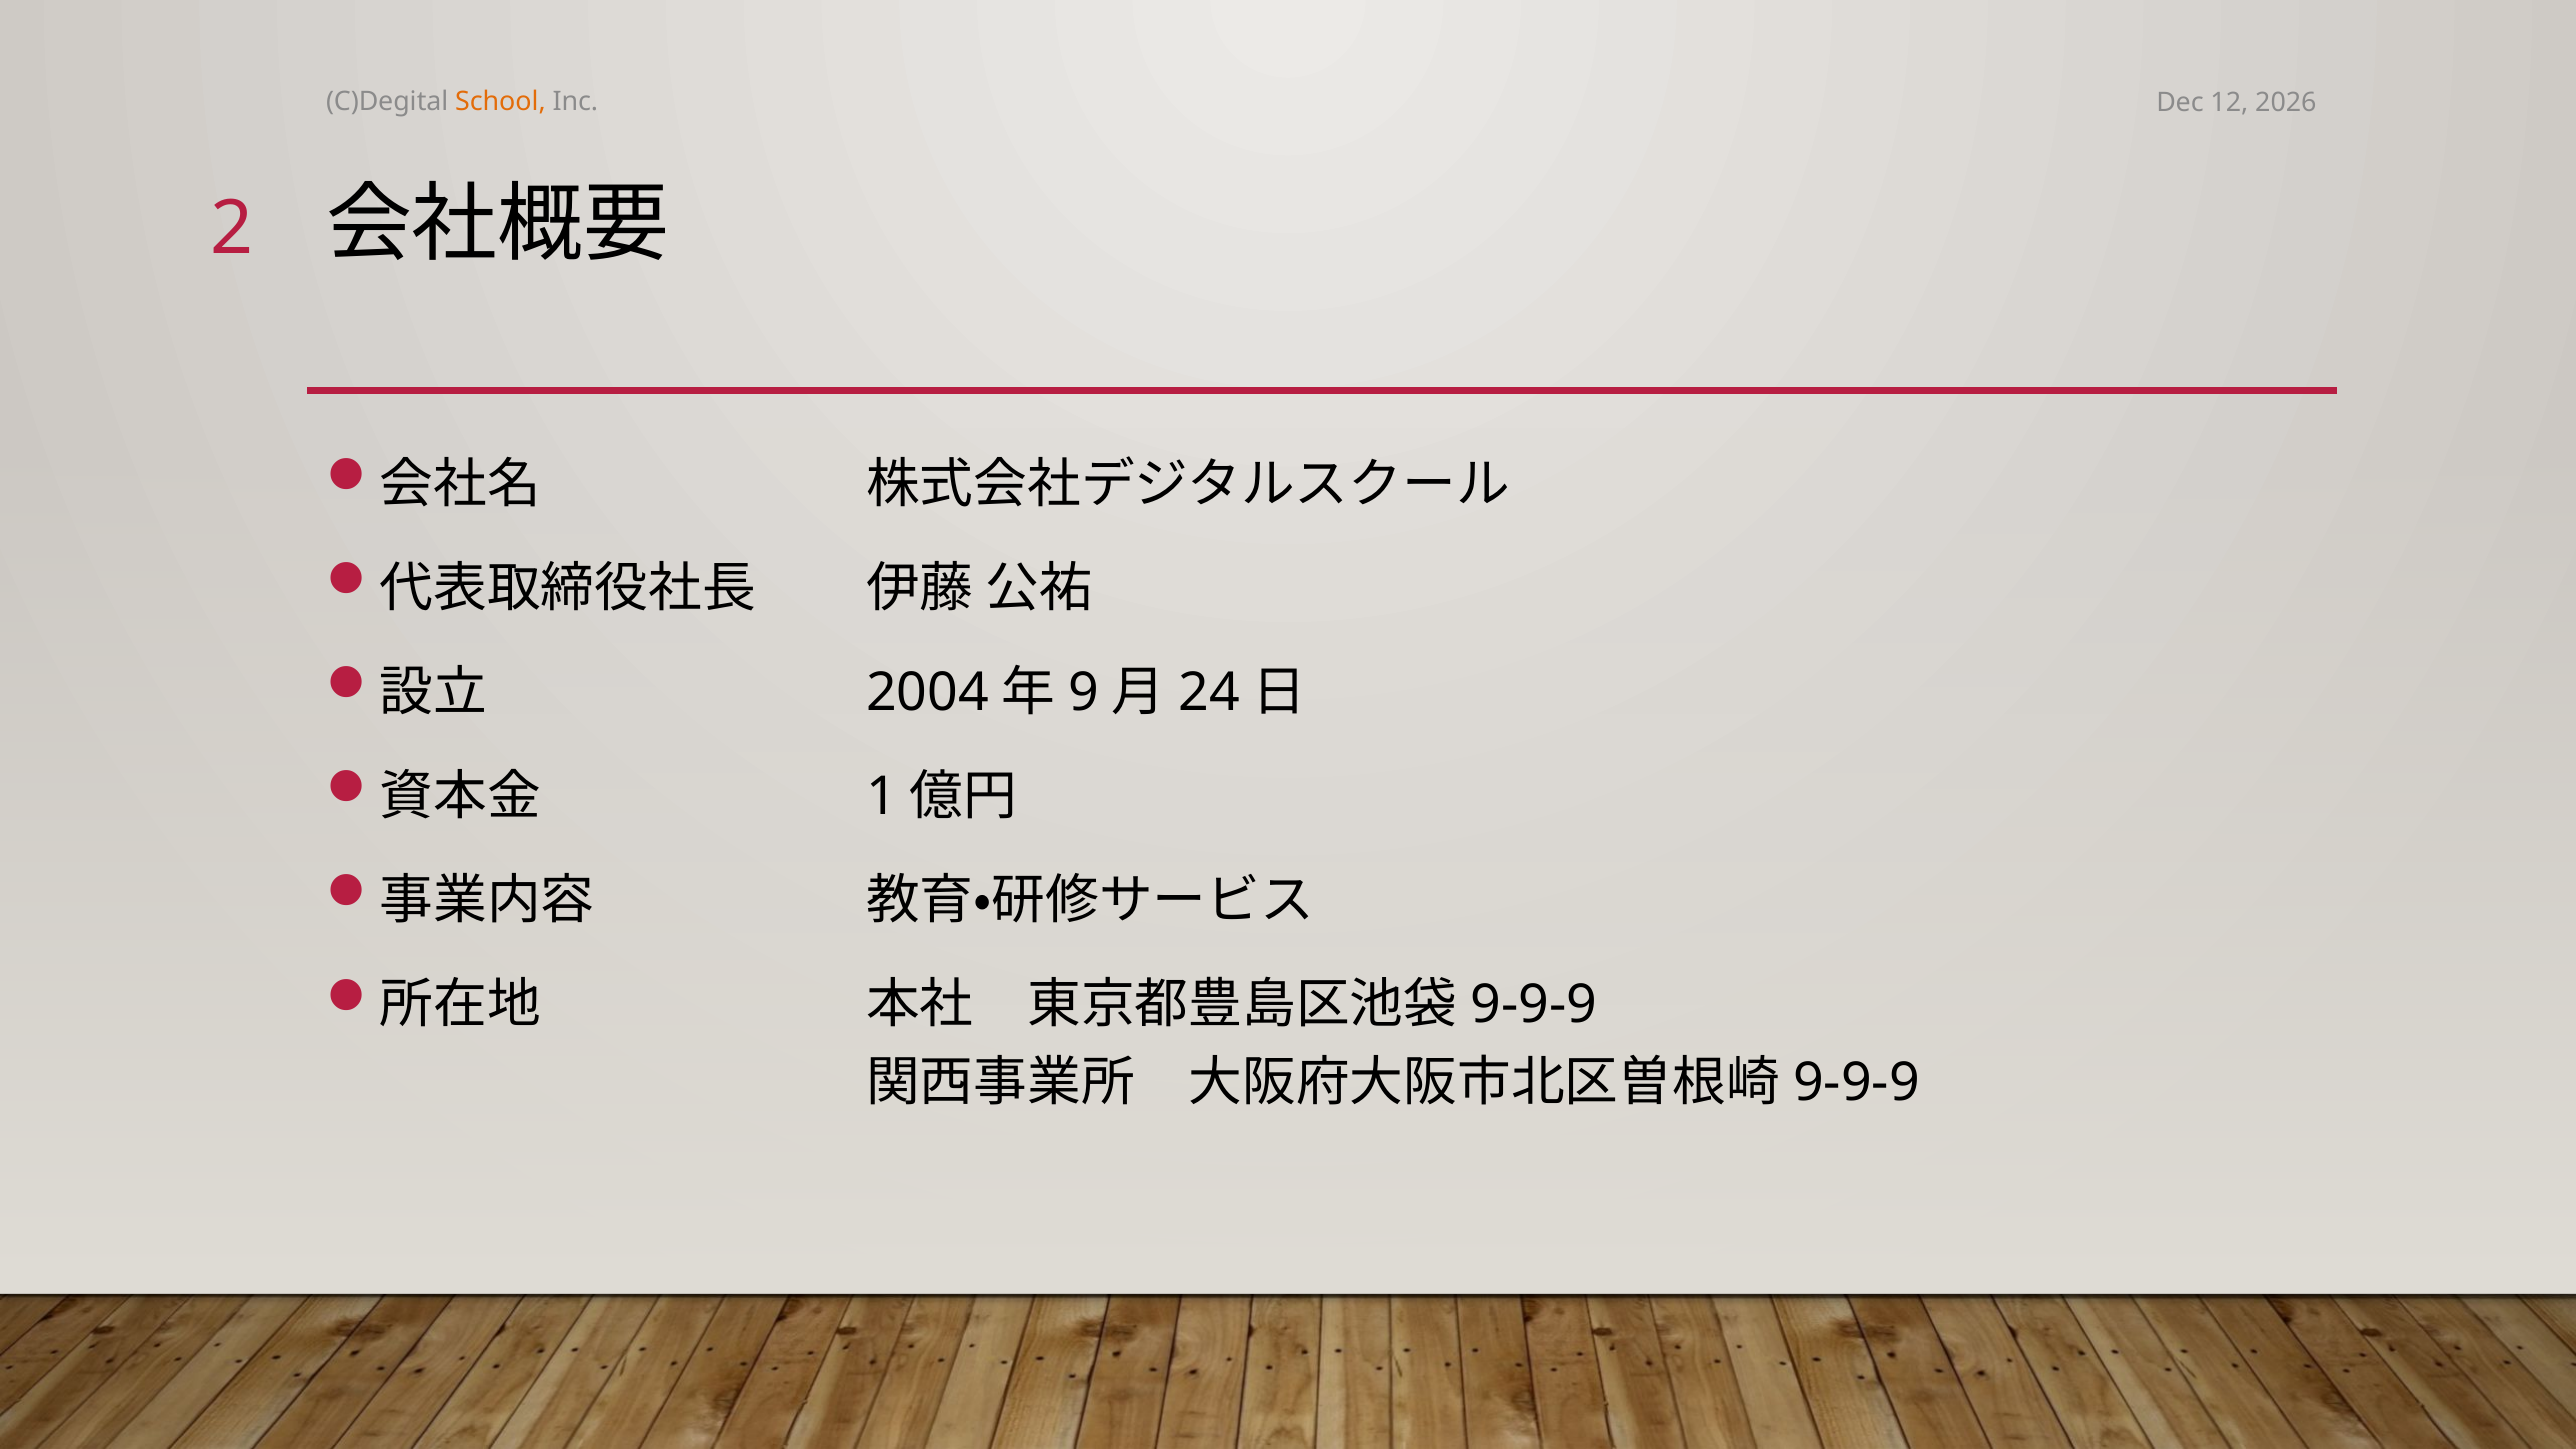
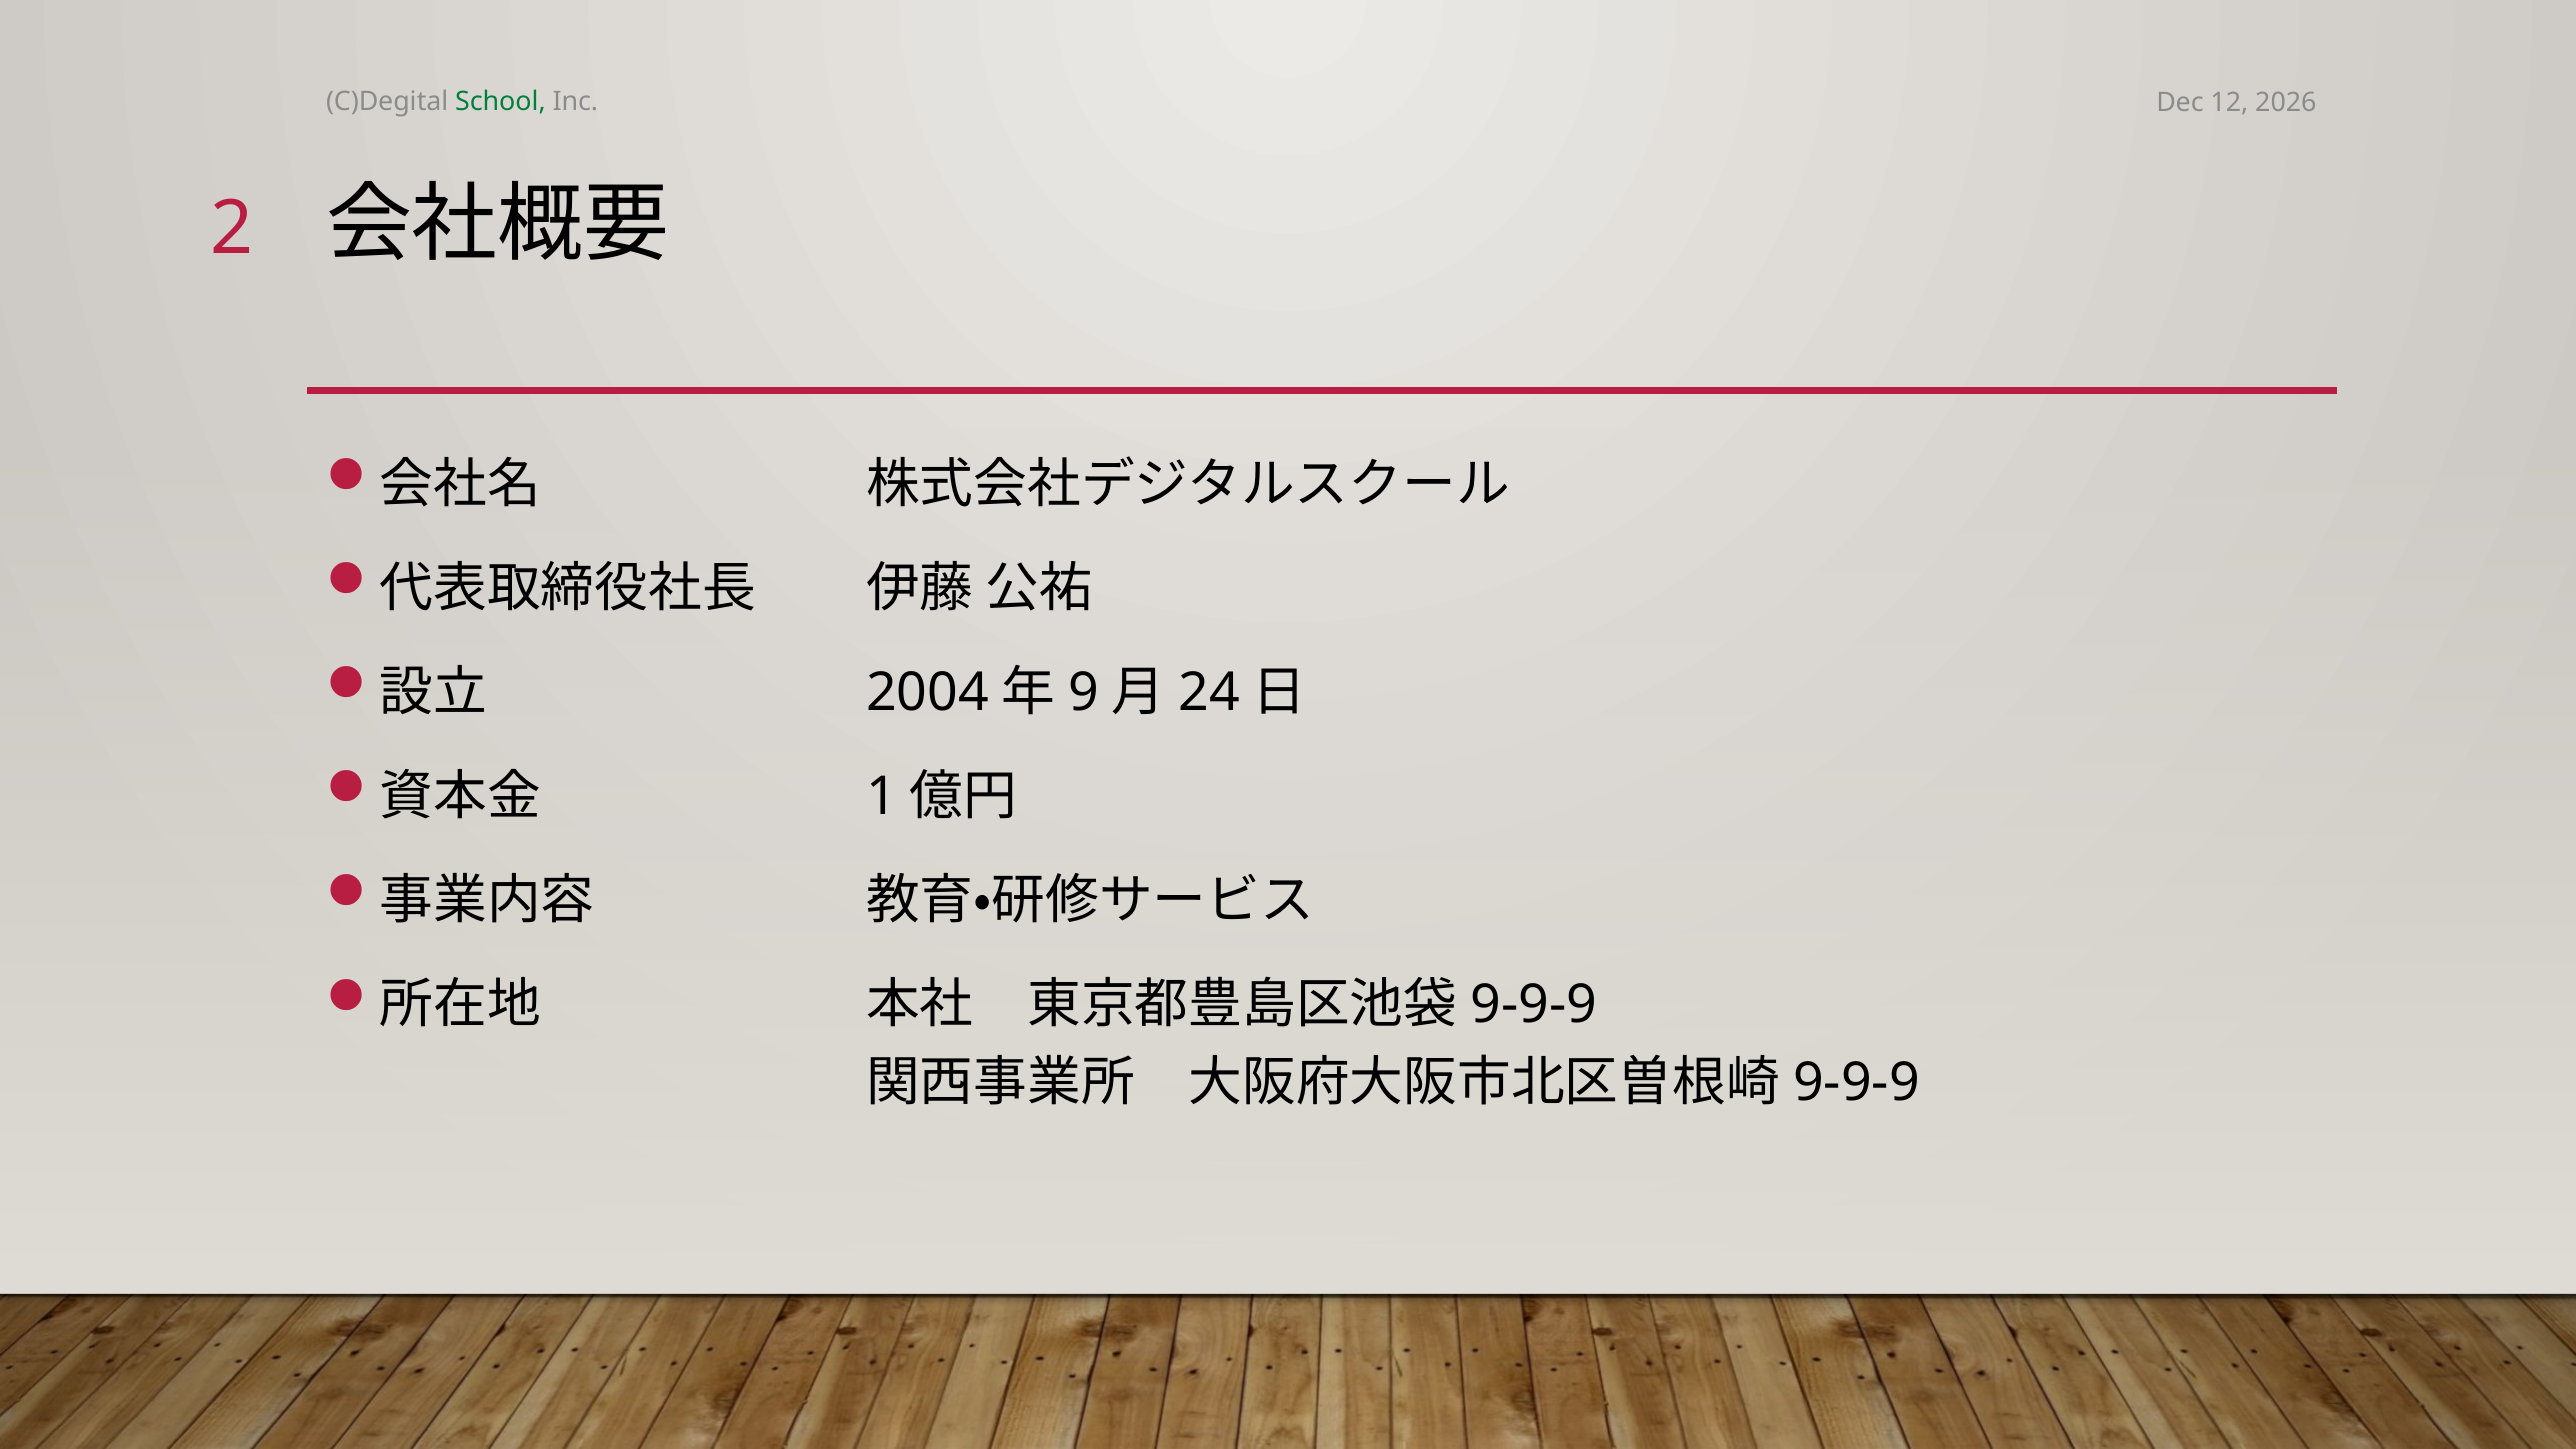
School colour: orange -> green (500, 102)
